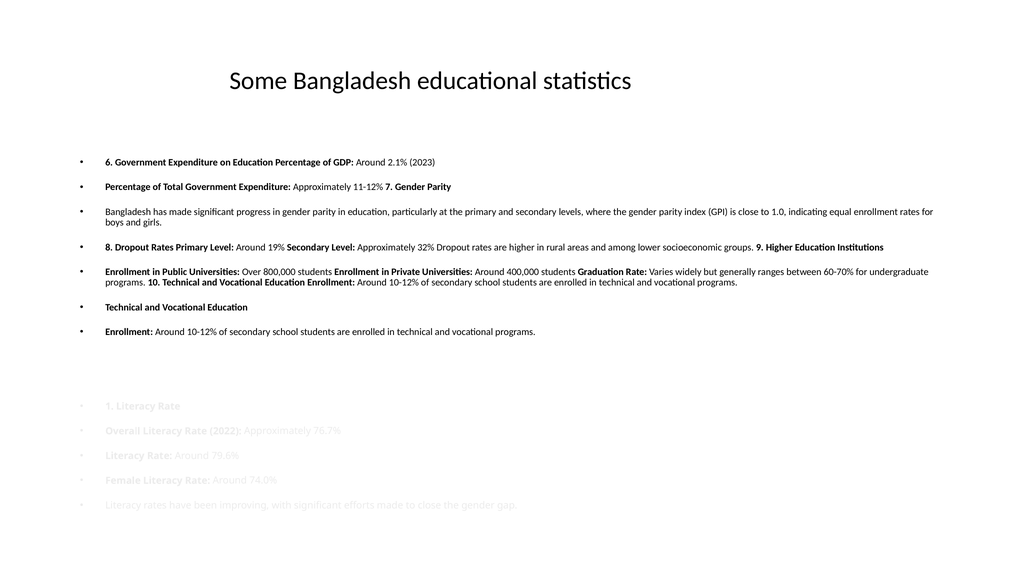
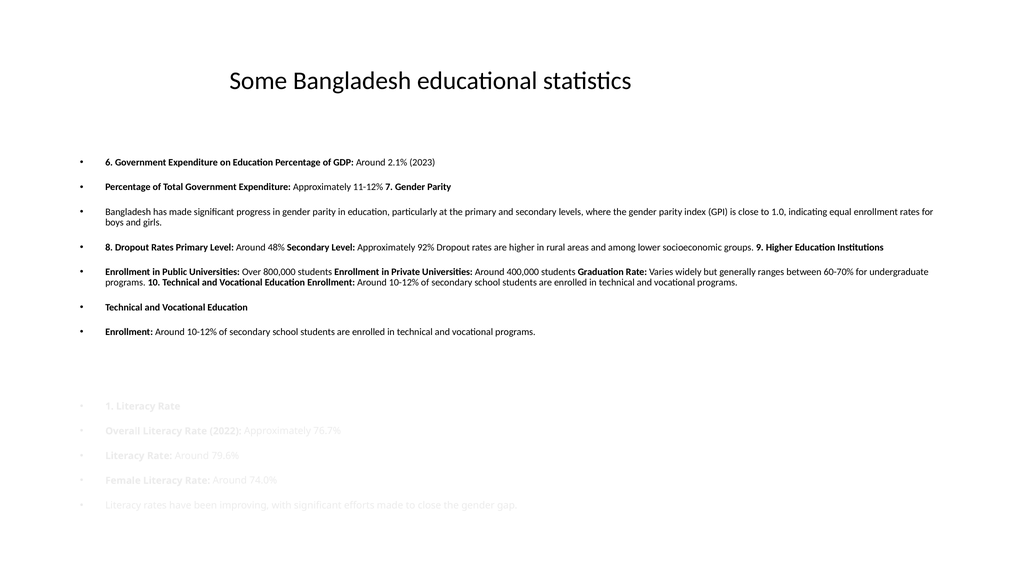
19%: 19% -> 48% (276, 247)
32%: 32% -> 92% (426, 247)
